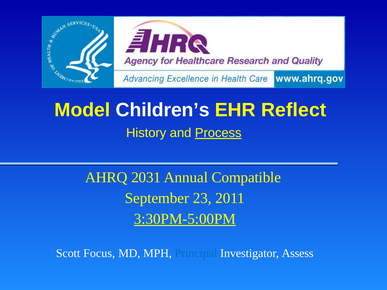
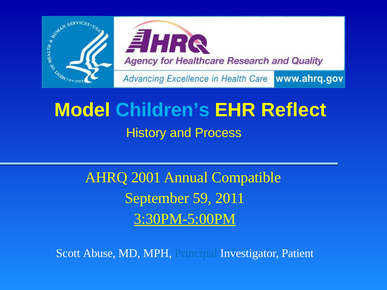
Children’s colour: white -> light blue (163, 110)
Process underline: present -> none (218, 133)
2031: 2031 -> 2001 (146, 178)
23: 23 -> 59 (202, 198)
Focus: Focus -> Abuse (99, 254)
Assess: Assess -> Patient (298, 254)
